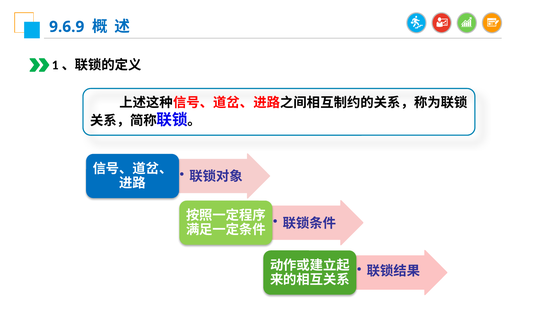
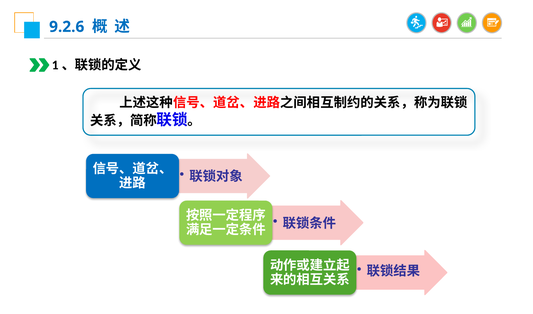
9.6.9: 9.6.9 -> 9.2.6 (67, 27)
